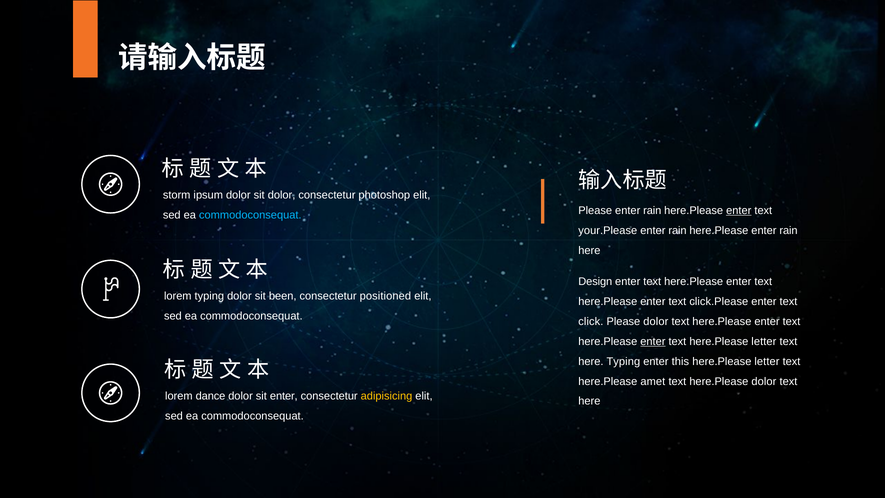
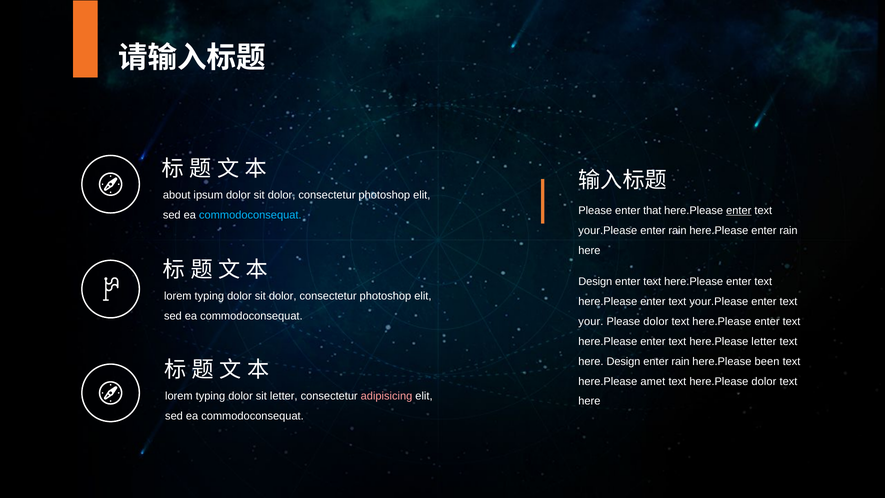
storm: storm -> about (177, 195)
Please enter rain: rain -> that (652, 211)
been: been -> dolor (283, 296)
positioned: positioned -> photoshop (385, 296)
click.Please: click.Please -> your.Please (719, 302)
click: click -> your (591, 321)
enter underline: present -> none (653, 341)
here Typing: Typing -> Design (623, 361)
this: this -> rain (680, 361)
letter: letter -> been (767, 361)
dance: dance -> typing (210, 396)
sit enter: enter -> letter (284, 396)
adipisicing colour: yellow -> pink (387, 396)
